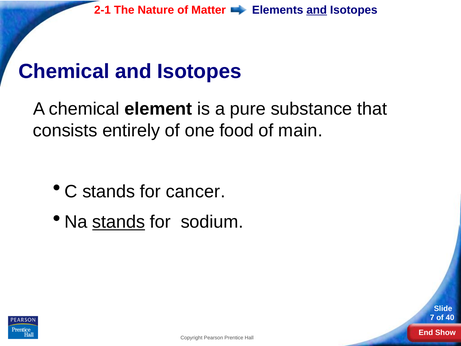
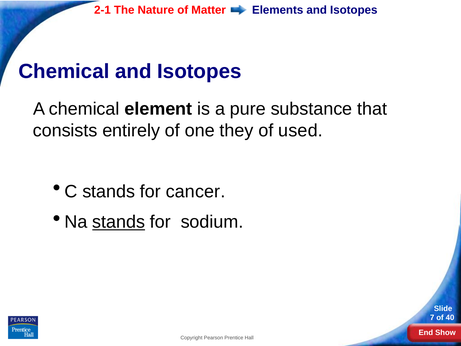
and underline: present -> none (317, 10)
food: food -> they (237, 130)
main: main -> used (301, 130)
